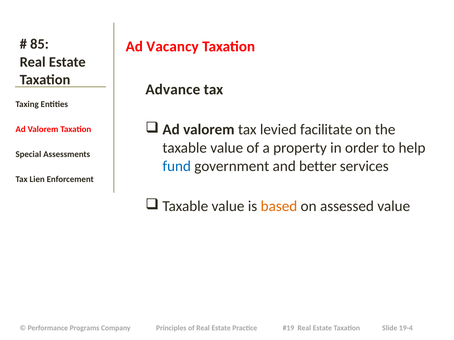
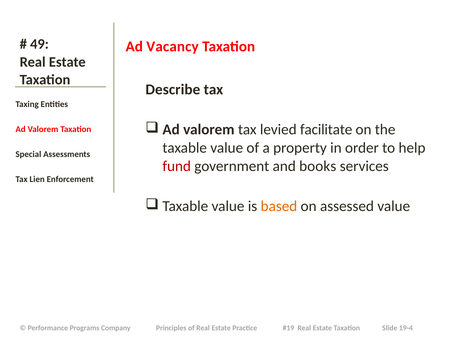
85: 85 -> 49 (39, 44)
Advance: Advance -> Describe (173, 90)
fund colour: blue -> red (177, 167)
better: better -> books (318, 167)
